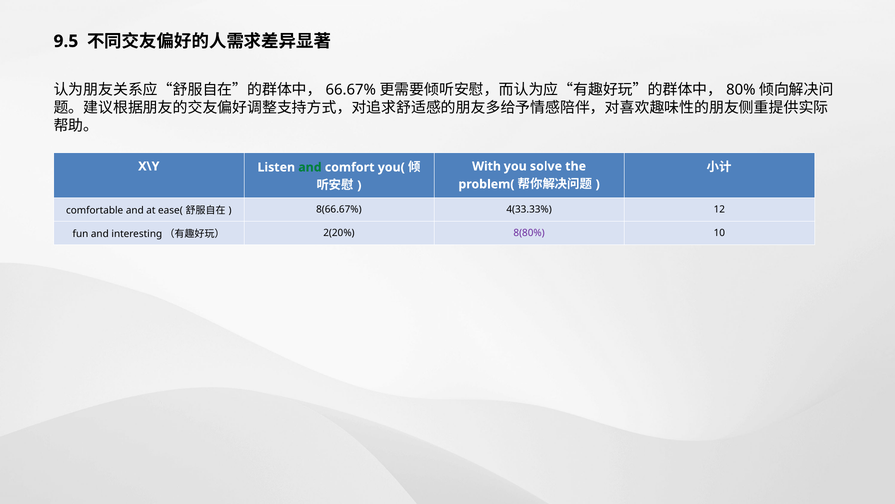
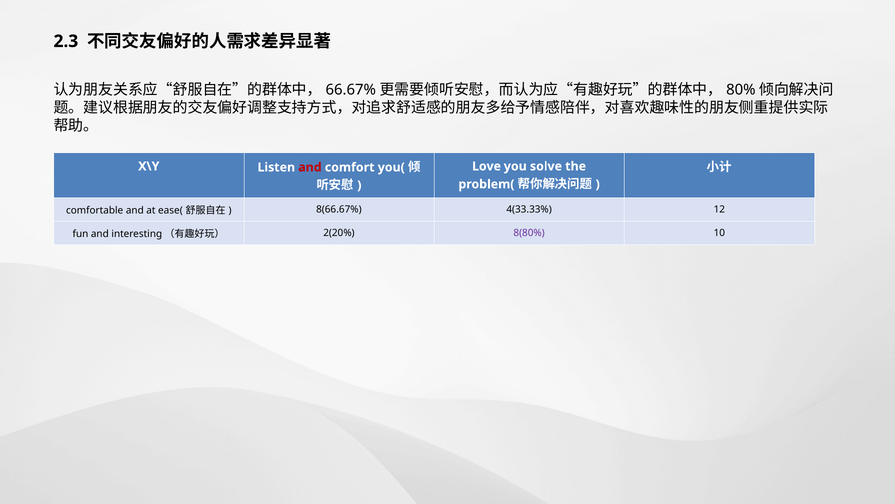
9.5: 9.5 -> 2.3 (66, 41)
and colour: green -> red (310, 167)
With: With -> Love (487, 166)
